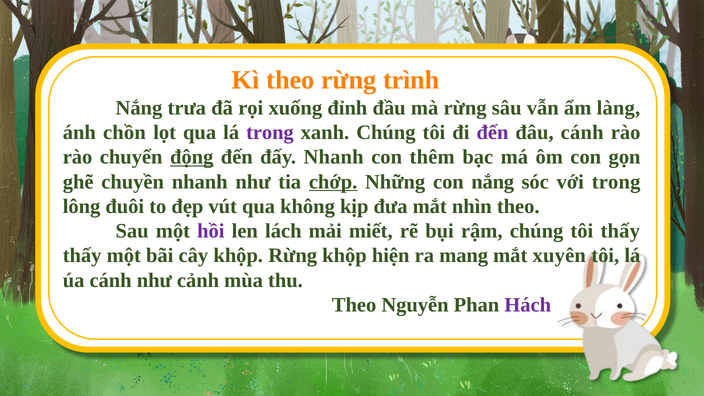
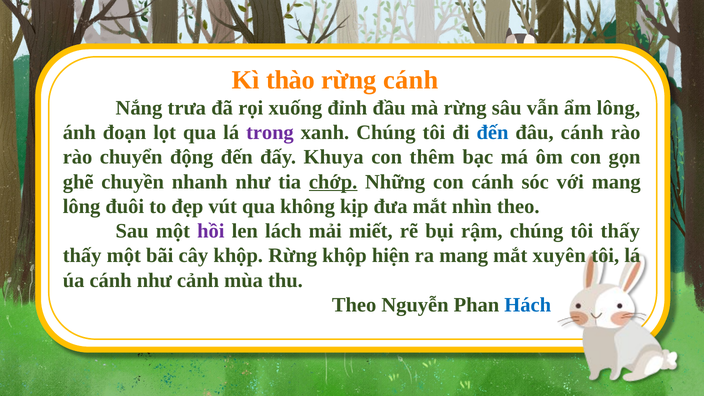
Kì theo: theo -> thào (291, 80)
rừng trình: trình -> cánh (411, 80)
ẩm làng: làng -> lông (618, 108)
chồn: chồn -> đoạn (125, 132)
đến colour: purple -> blue (492, 132)
động underline: present -> none (192, 157)
đấy Nhanh: Nhanh -> Khuya (334, 157)
con nắng: nắng -> cánh (493, 182)
với trong: trong -> mang (616, 182)
Hách colour: purple -> blue (528, 305)
